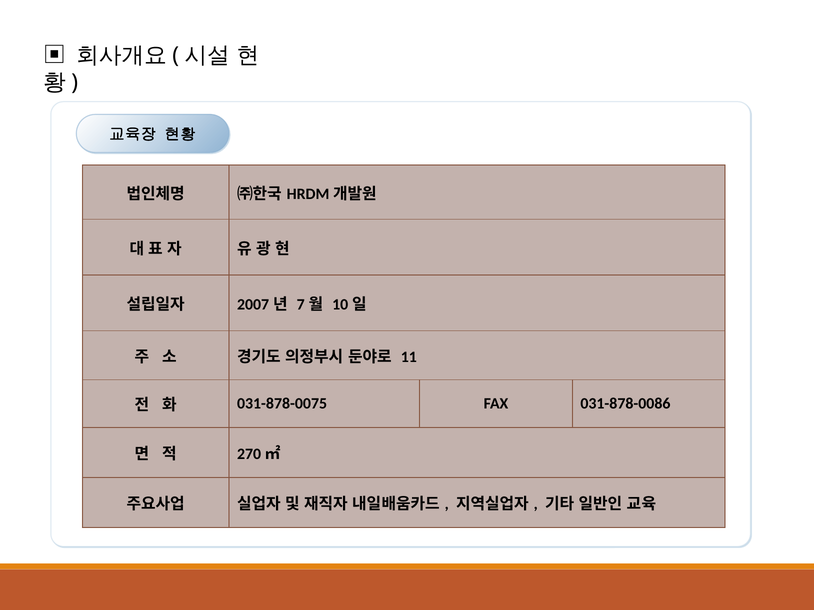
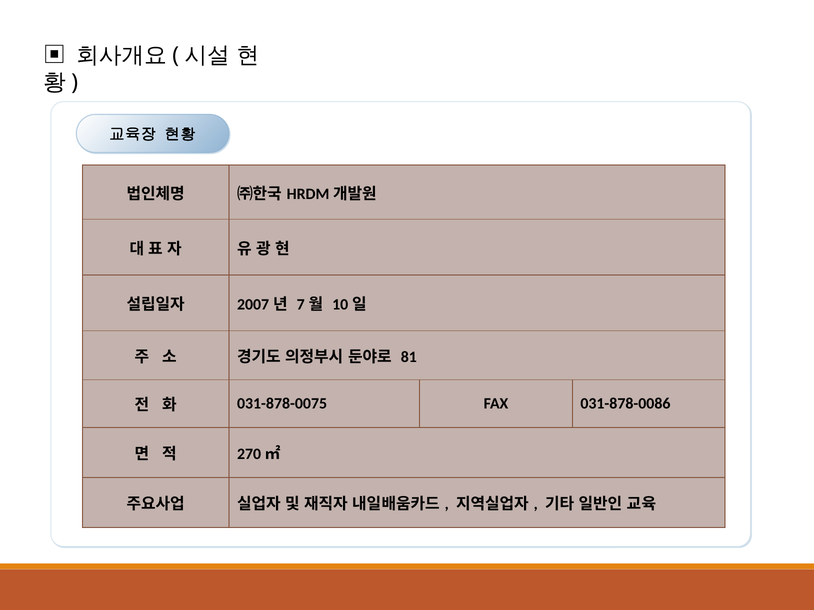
11: 11 -> 81 (409, 357)
